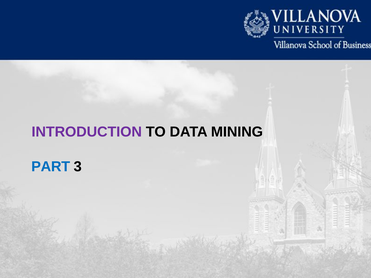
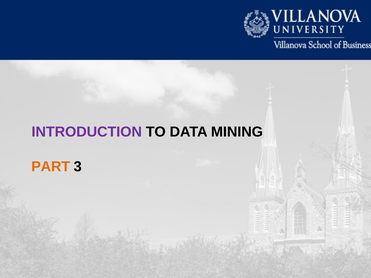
PART colour: blue -> orange (51, 167)
